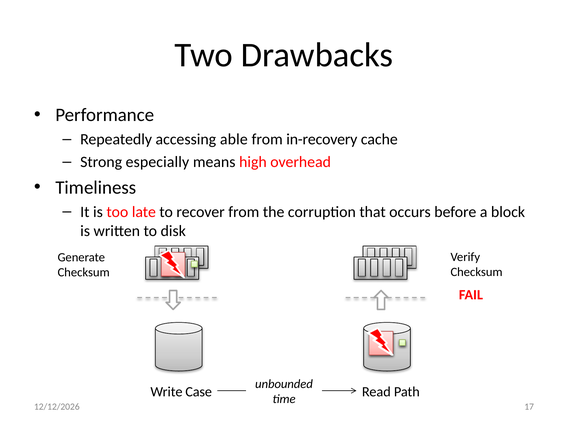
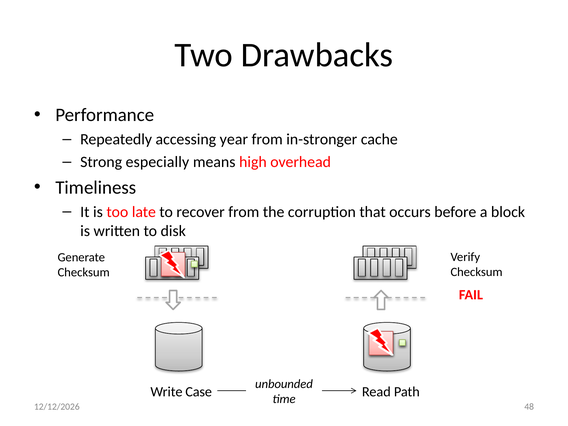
able: able -> year (234, 139)
in-recovery: in-recovery -> in-stronger (322, 139)
17: 17 -> 48 (529, 407)
